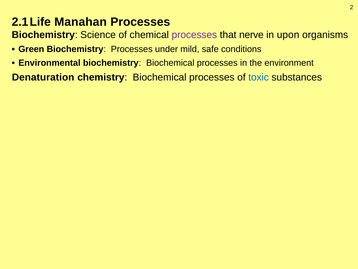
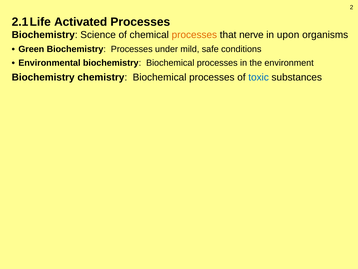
Manahan: Manahan -> Activated (81, 22)
processes colour: purple -> orange (194, 35)
Denaturation: Denaturation -> Biochemistry (43, 77)
